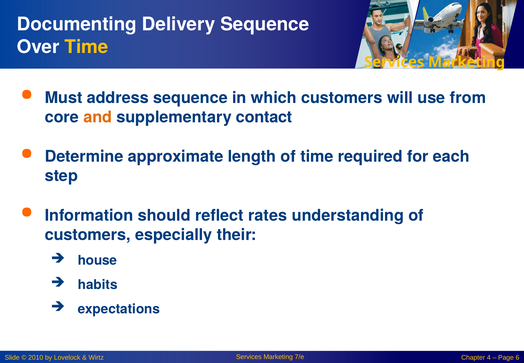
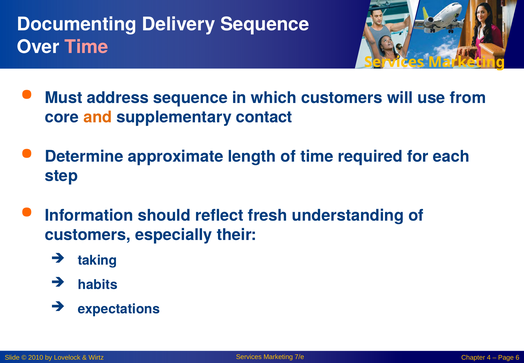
Time colour: yellow -> pink (87, 47)
rates: rates -> fresh (268, 215)
house: house -> taking (97, 260)
